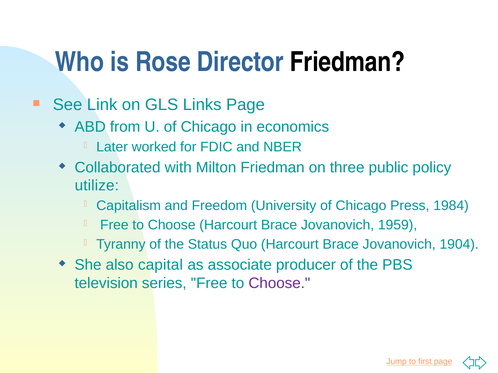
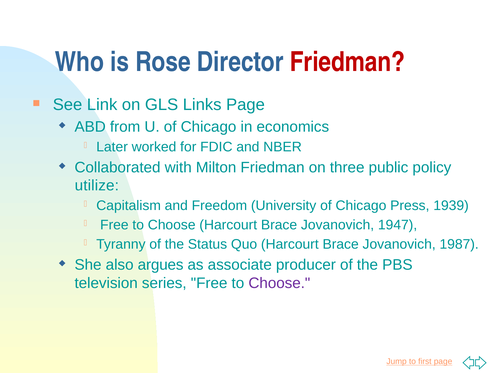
Friedman colour: black -> red (347, 62)
1984: 1984 -> 1939 (451, 206)
1959: 1959 -> 1947 (398, 225)
1904: 1904 -> 1987 (459, 245)
capital: capital -> argues (161, 265)
